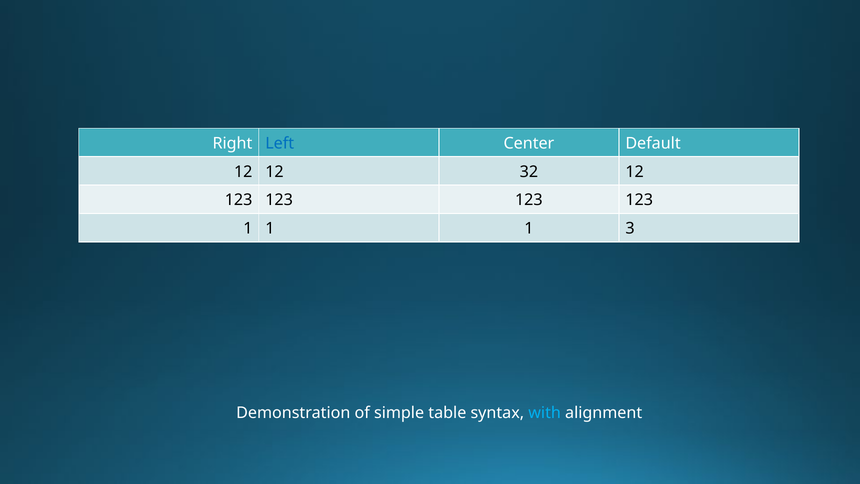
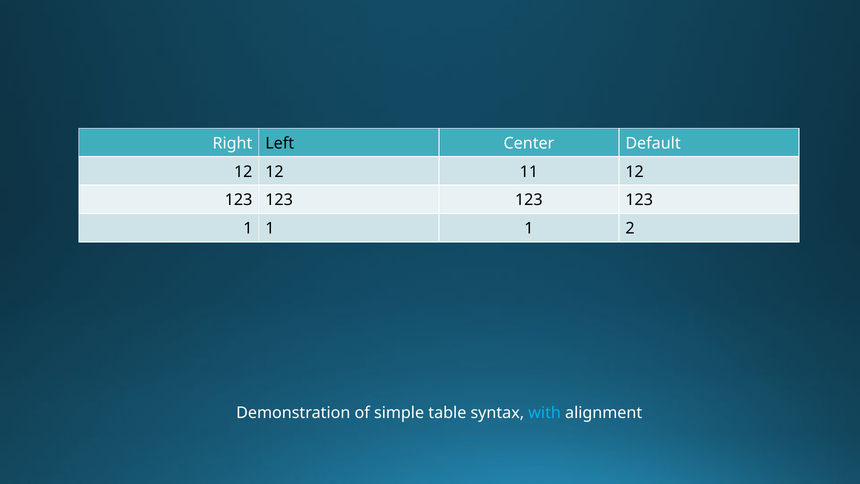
Left colour: blue -> black (280, 143)
32: 32 -> 11 (529, 172)
3: 3 -> 2 (630, 228)
